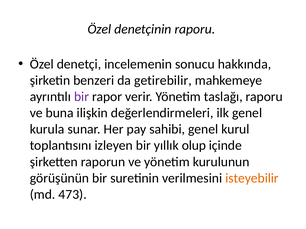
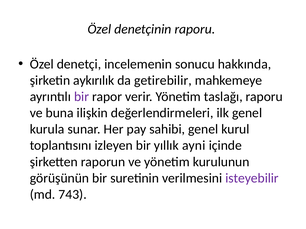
benzeri: benzeri -> aykırılık (94, 81)
olup: olup -> ayni (194, 146)
isteyebilir colour: orange -> purple (252, 178)
473: 473 -> 743 (73, 195)
